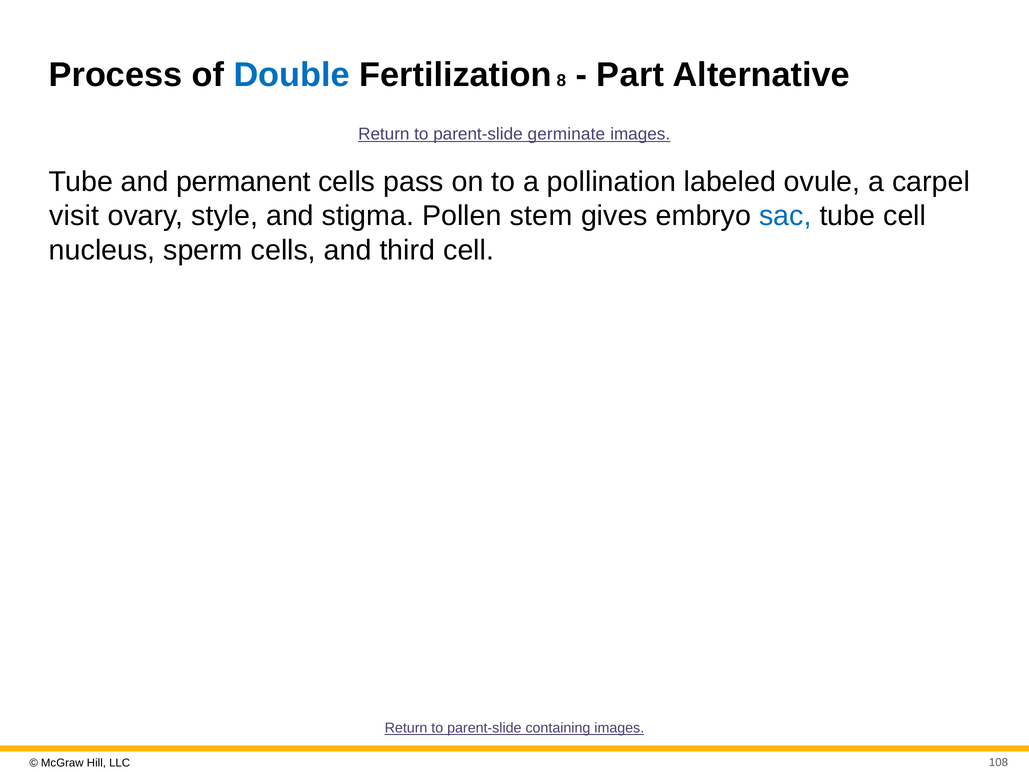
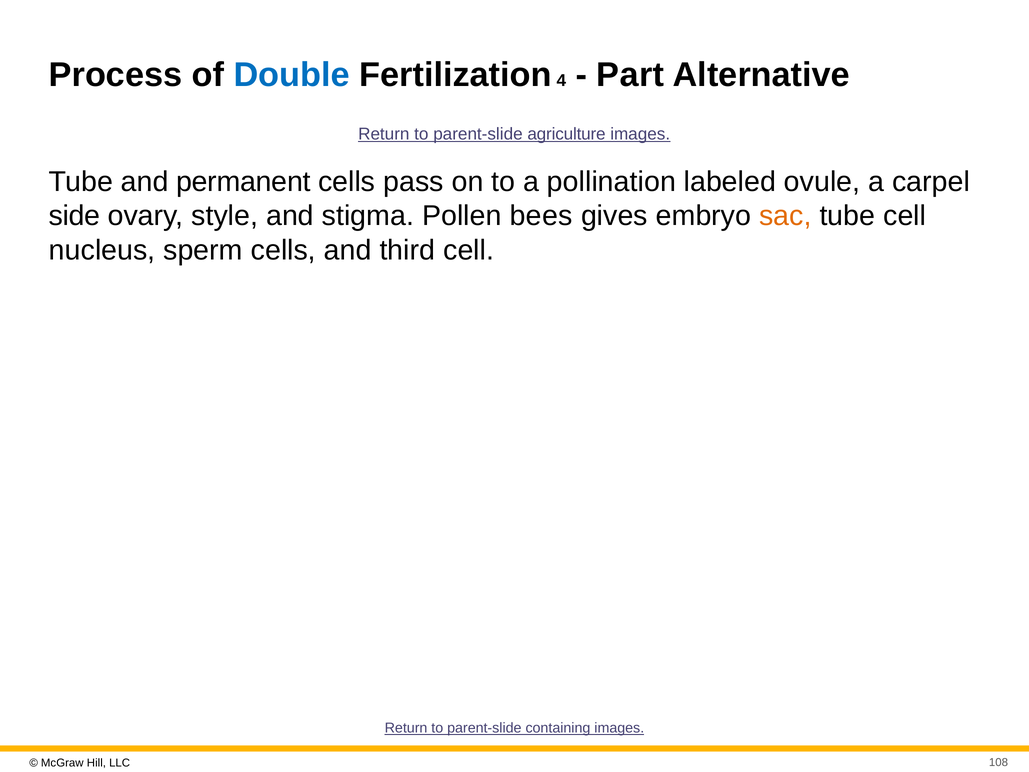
8: 8 -> 4 (561, 81)
germinate: germinate -> agriculture (567, 134)
visit: visit -> side (74, 216)
stem: stem -> bees (541, 216)
sac colour: blue -> orange (785, 216)
